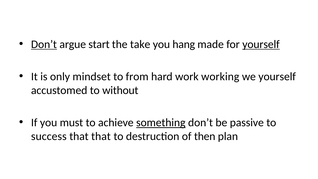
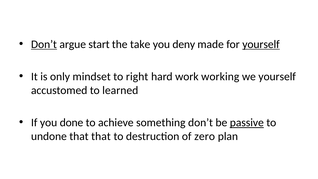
hang: hang -> deny (184, 44)
from: from -> right (137, 77)
without: without -> learned (120, 90)
must: must -> done (71, 123)
something underline: present -> none (161, 123)
passive underline: none -> present (247, 123)
success: success -> undone (49, 136)
then: then -> zero (205, 136)
